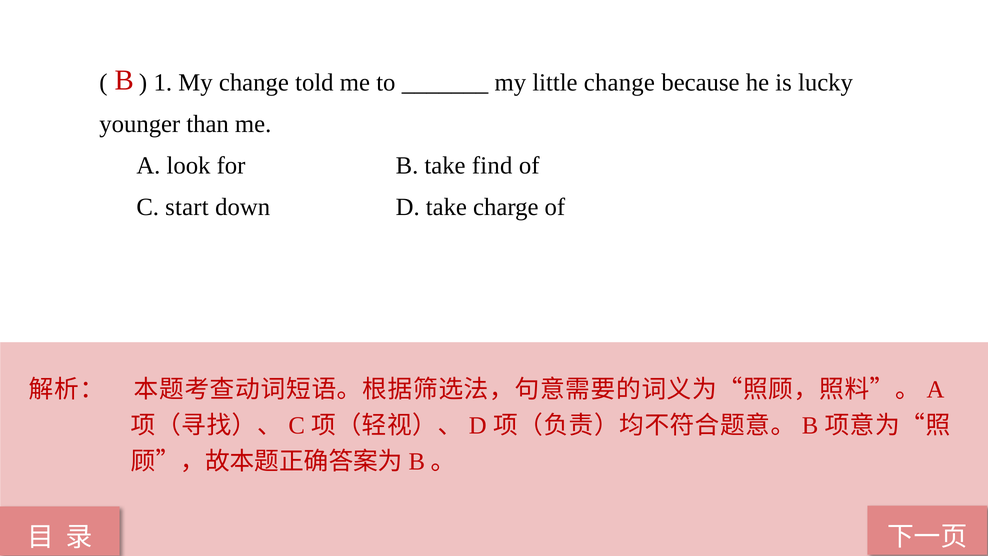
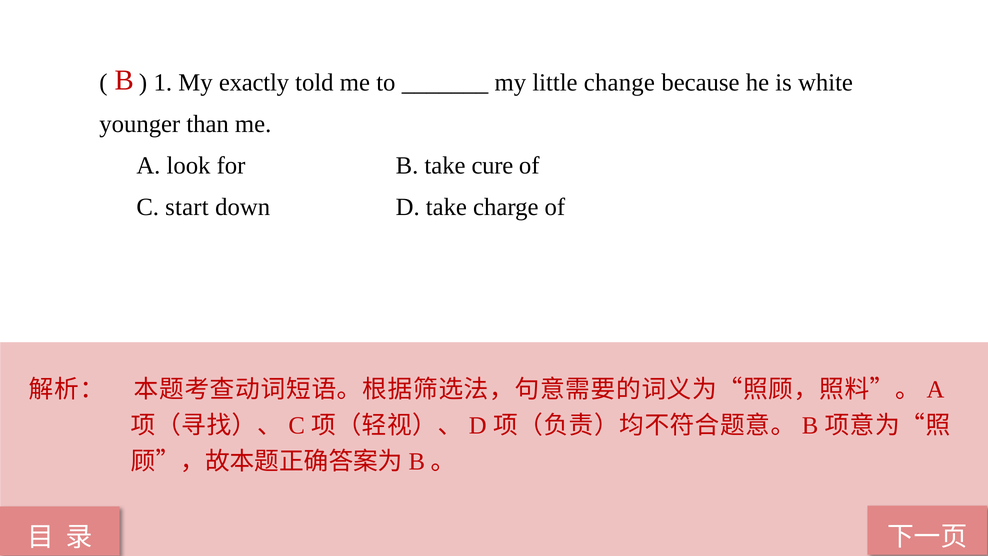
My change: change -> exactly (254, 82)
lucky: lucky -> white (826, 82)
find: find -> cure (492, 165)
